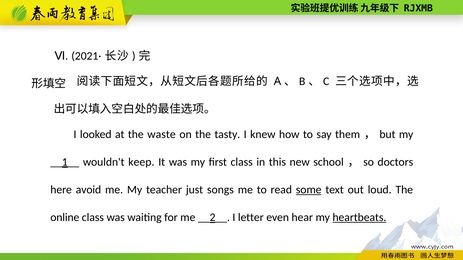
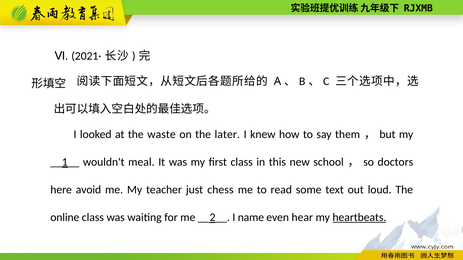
tasty: tasty -> later (227, 135)
keep: keep -> meal (141, 162)
songs: songs -> chess (220, 190)
some underline: present -> none (309, 190)
letter: letter -> name (251, 218)
